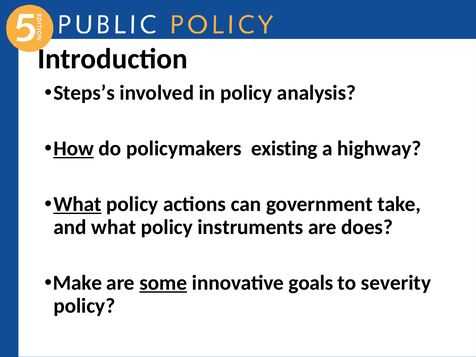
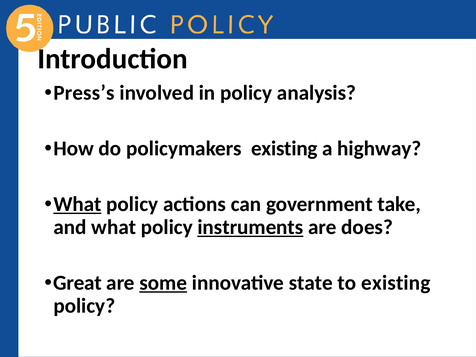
Steps’s: Steps’s -> Press’s (84, 93)
How underline: present -> none (74, 149)
instruments underline: none -> present (250, 227)
Make: Make -> Great (78, 283)
goals: goals -> state (311, 283)
to severity: severity -> existing (396, 283)
